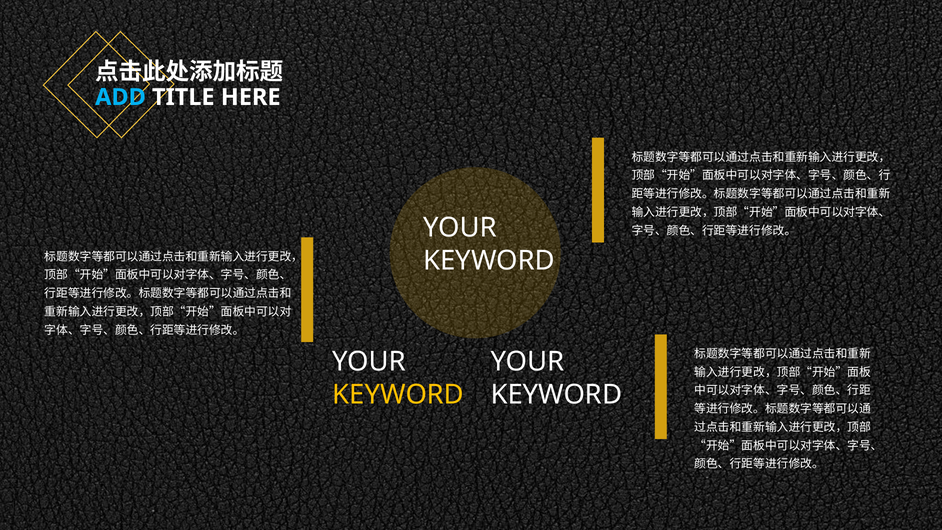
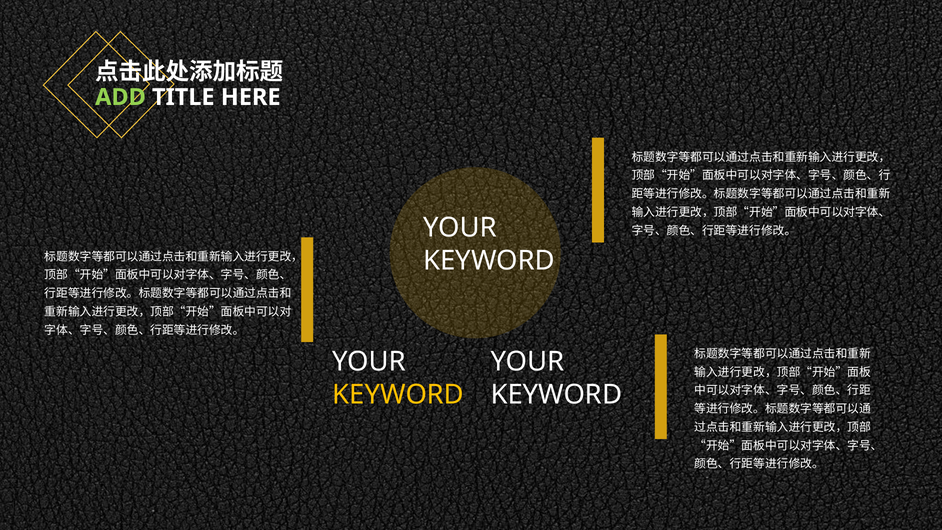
ADD colour: light blue -> light green (120, 97)
